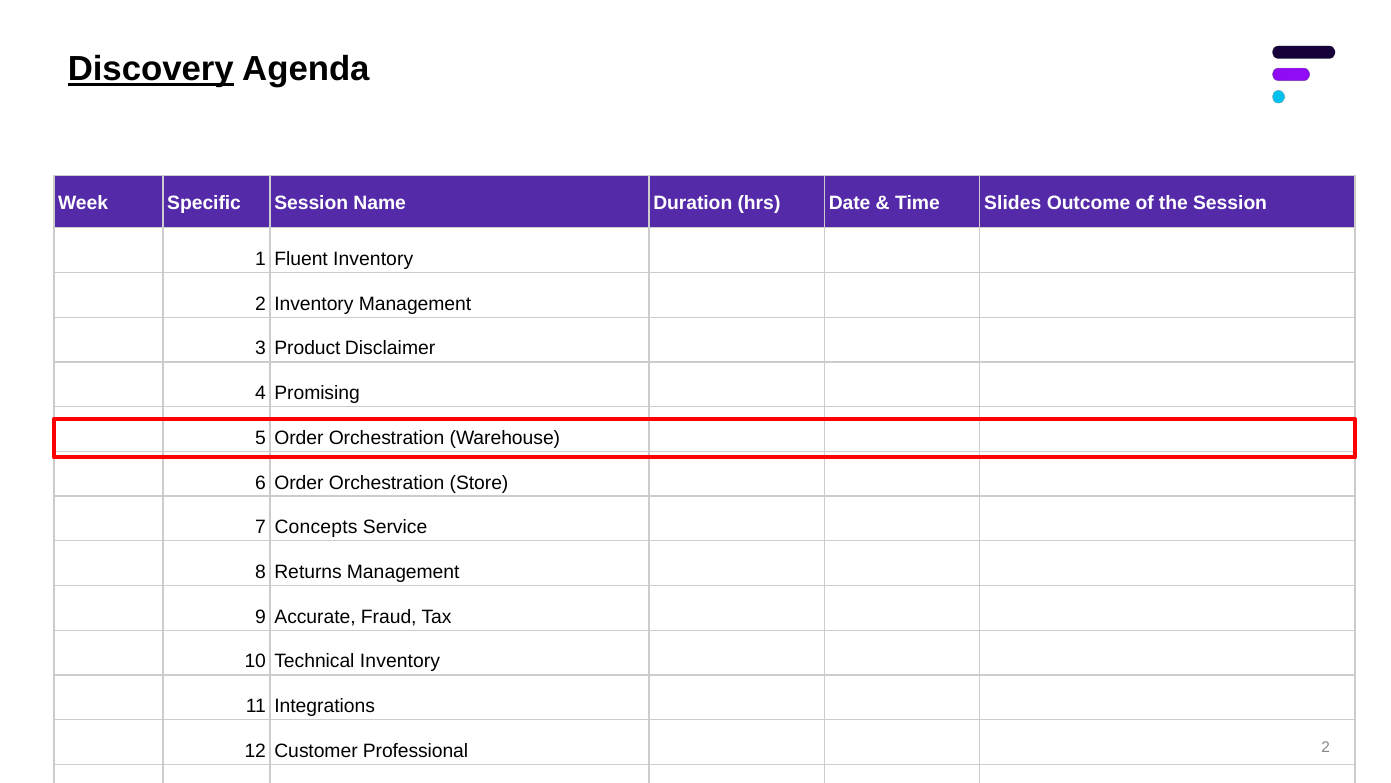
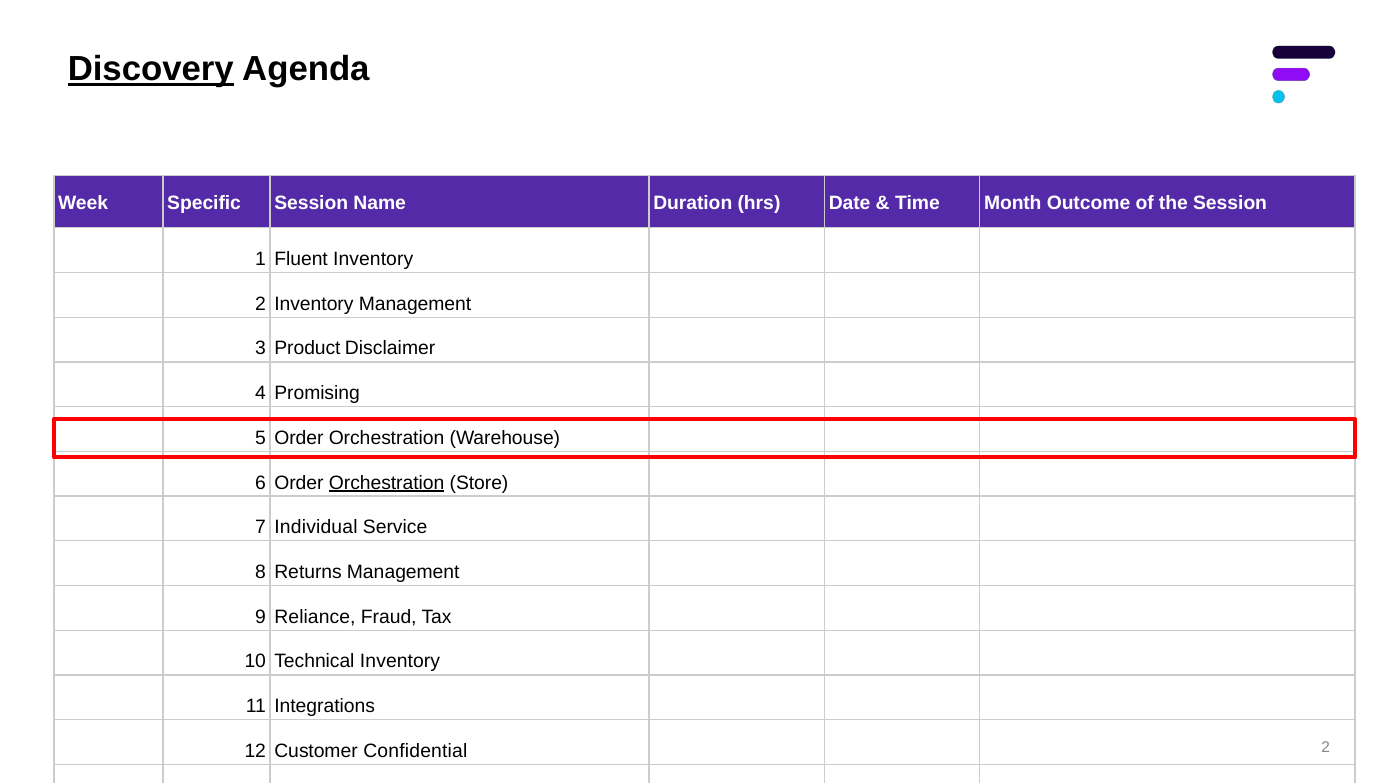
Slides: Slides -> Month (1013, 203)
Orchestration underline: none -> present (387, 482)
Concepts: Concepts -> Individual (316, 527)
Accurate: Accurate -> Reliance (315, 616)
Professional: Professional -> Confidential (415, 751)
